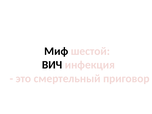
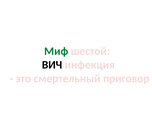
Миф colour: black -> green (56, 51)
